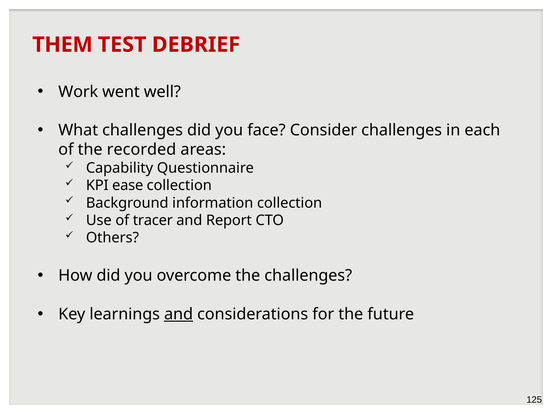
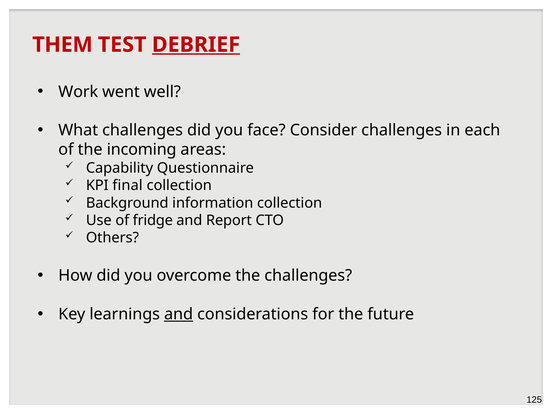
DEBRIEF underline: none -> present (196, 45)
recorded: recorded -> incoming (142, 150)
ease: ease -> final (128, 185)
tracer: tracer -> fridge (153, 220)
